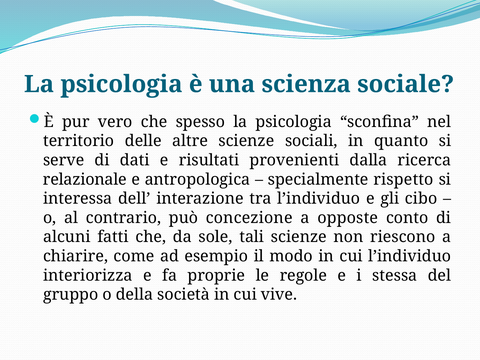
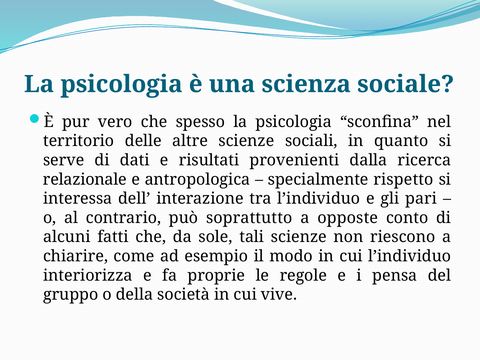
cibo: cibo -> pari (421, 199)
concezione: concezione -> soprattutto (249, 218)
stessa: stessa -> pensa (395, 275)
